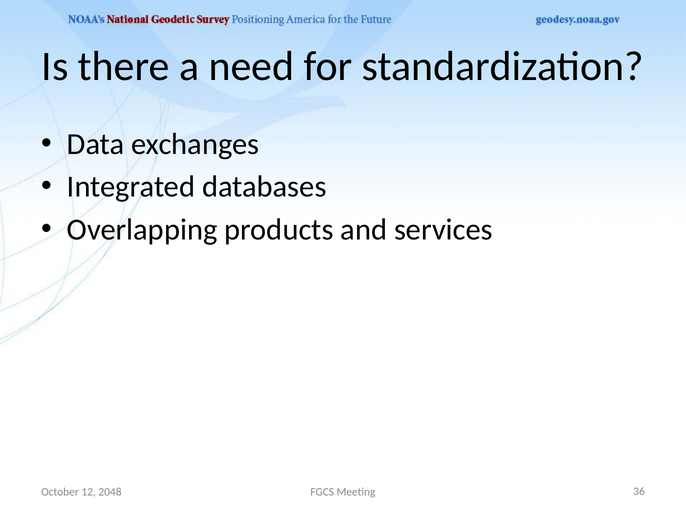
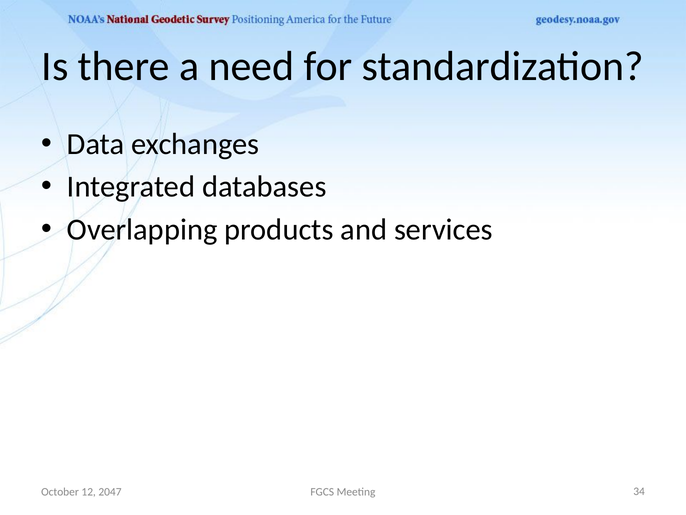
2048: 2048 -> 2047 (110, 491)
36: 36 -> 34 (639, 491)
